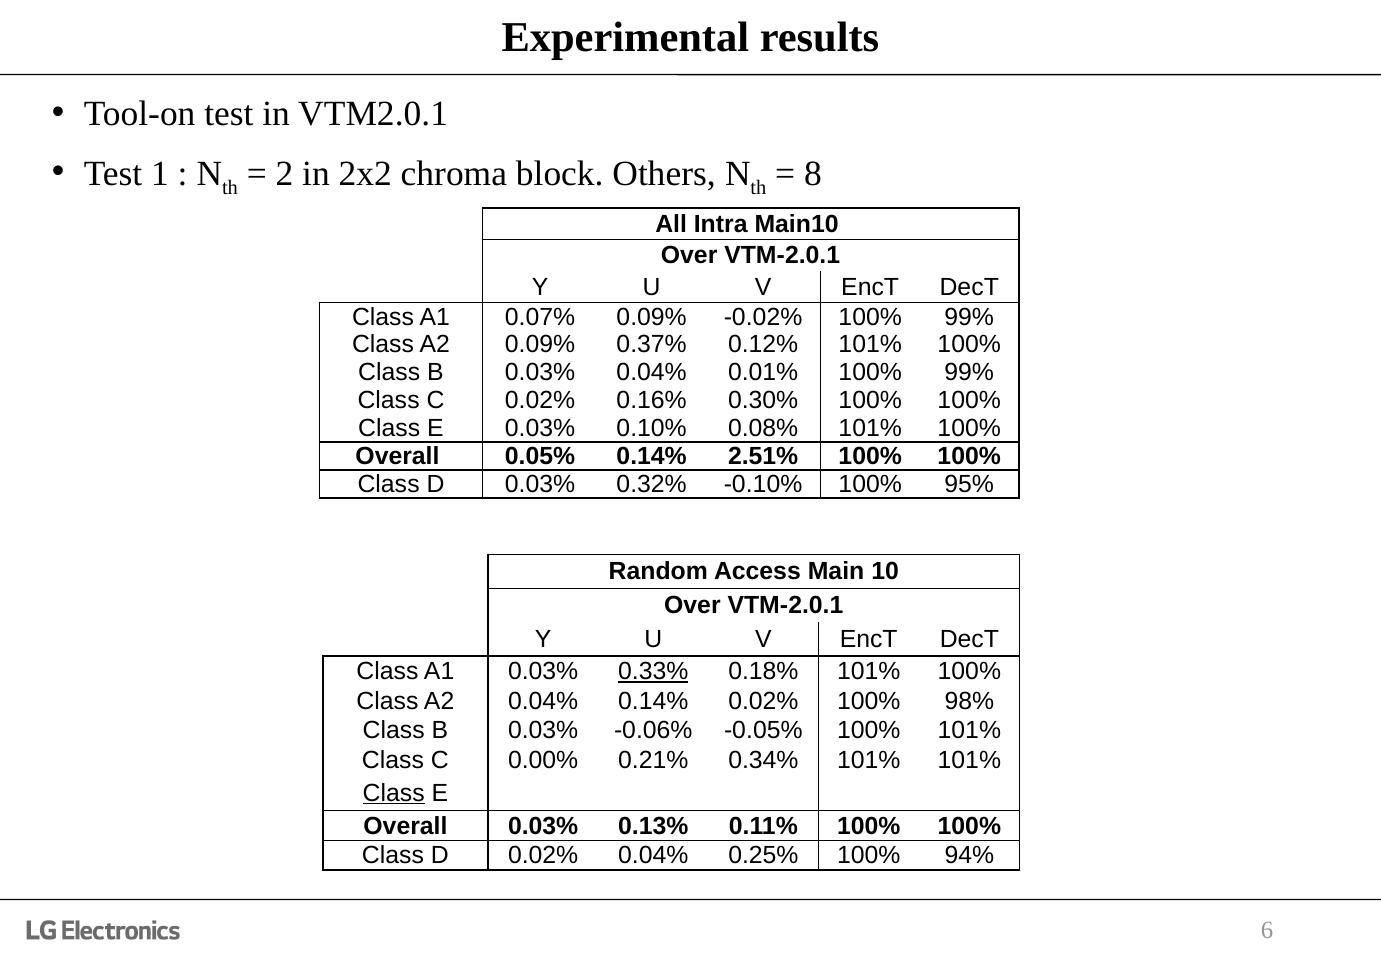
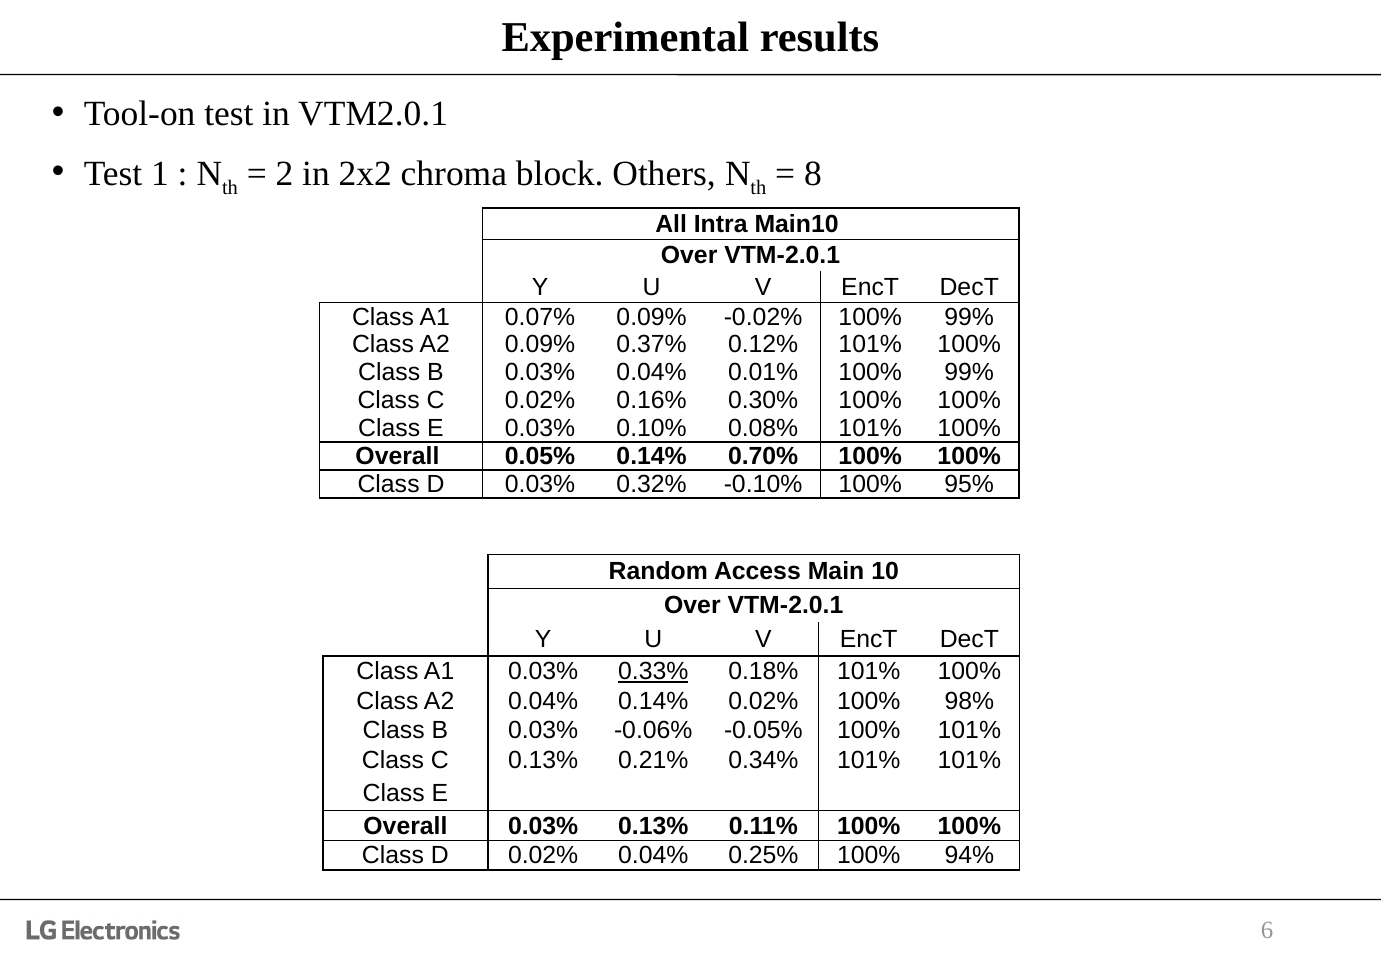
2.51%: 2.51% -> 0.70% (763, 456)
C 0.00%: 0.00% -> 0.13% (543, 760)
Class underline: present -> none (394, 793)
